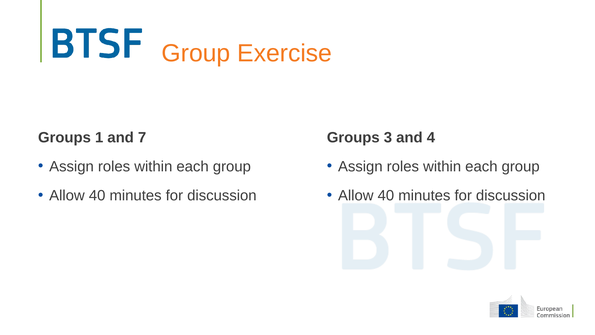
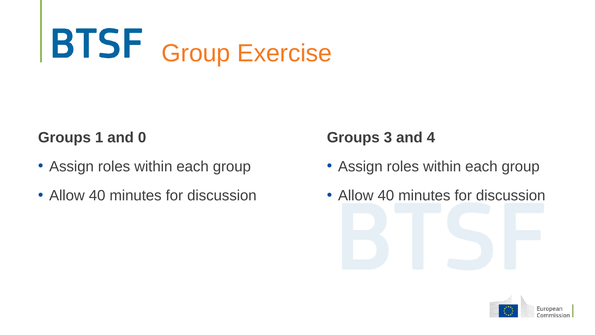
7: 7 -> 0 (142, 137)
